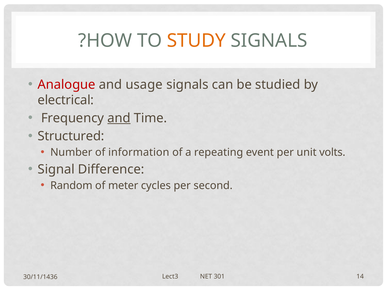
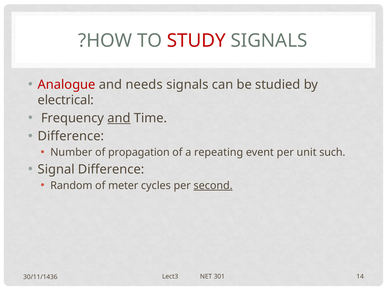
STUDY colour: orange -> red (196, 41)
usage: usage -> needs (144, 85)
Structured: Structured -> Difference (71, 136)
information: information -> propagation (139, 153)
volts: volts -> such (332, 153)
second underline: none -> present (213, 186)
